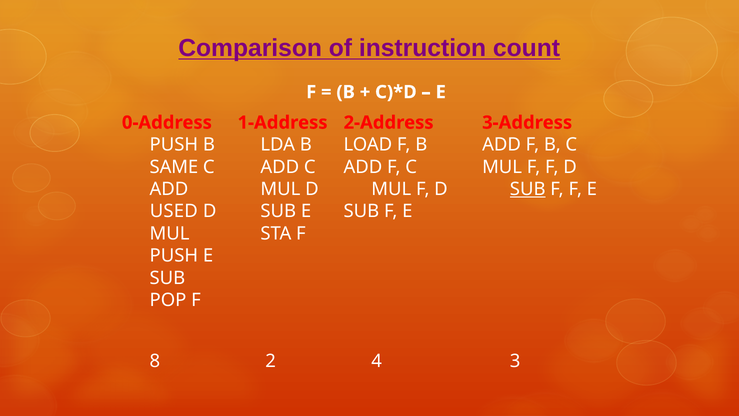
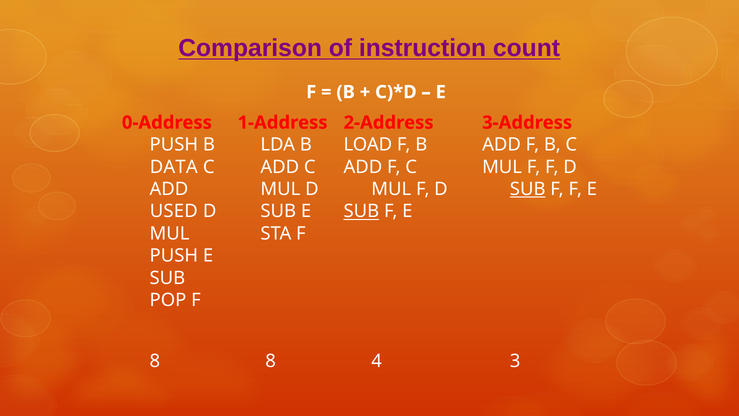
SAME: SAME -> DATA (174, 167)
SUB underline: none -> present (361, 211)
8 2: 2 -> 8 (271, 361)
